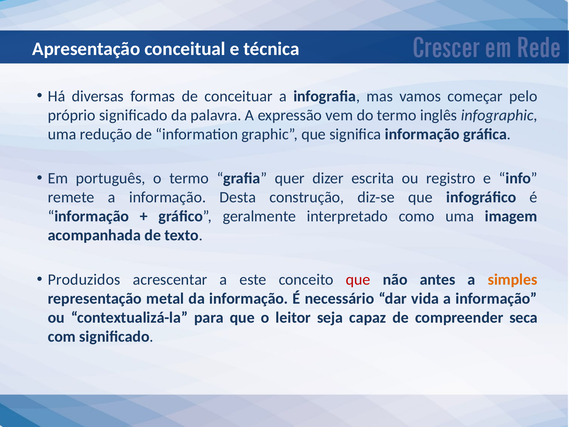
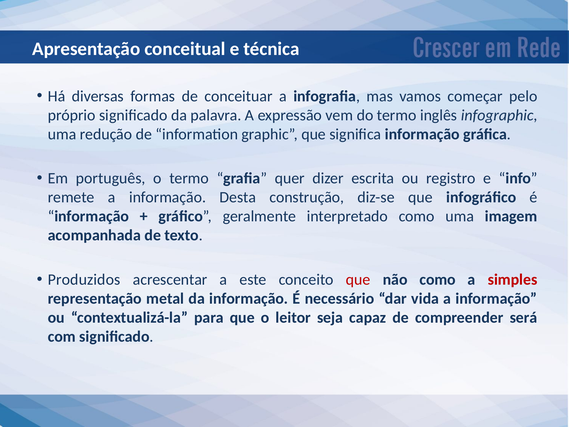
não antes: antes -> como (438, 280)
simples colour: orange -> red (513, 280)
seca: seca -> será (523, 317)
